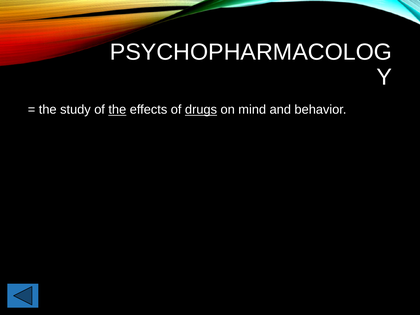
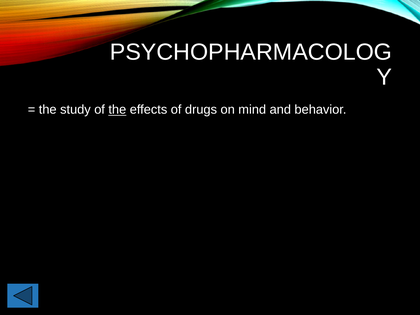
drugs underline: present -> none (201, 110)
